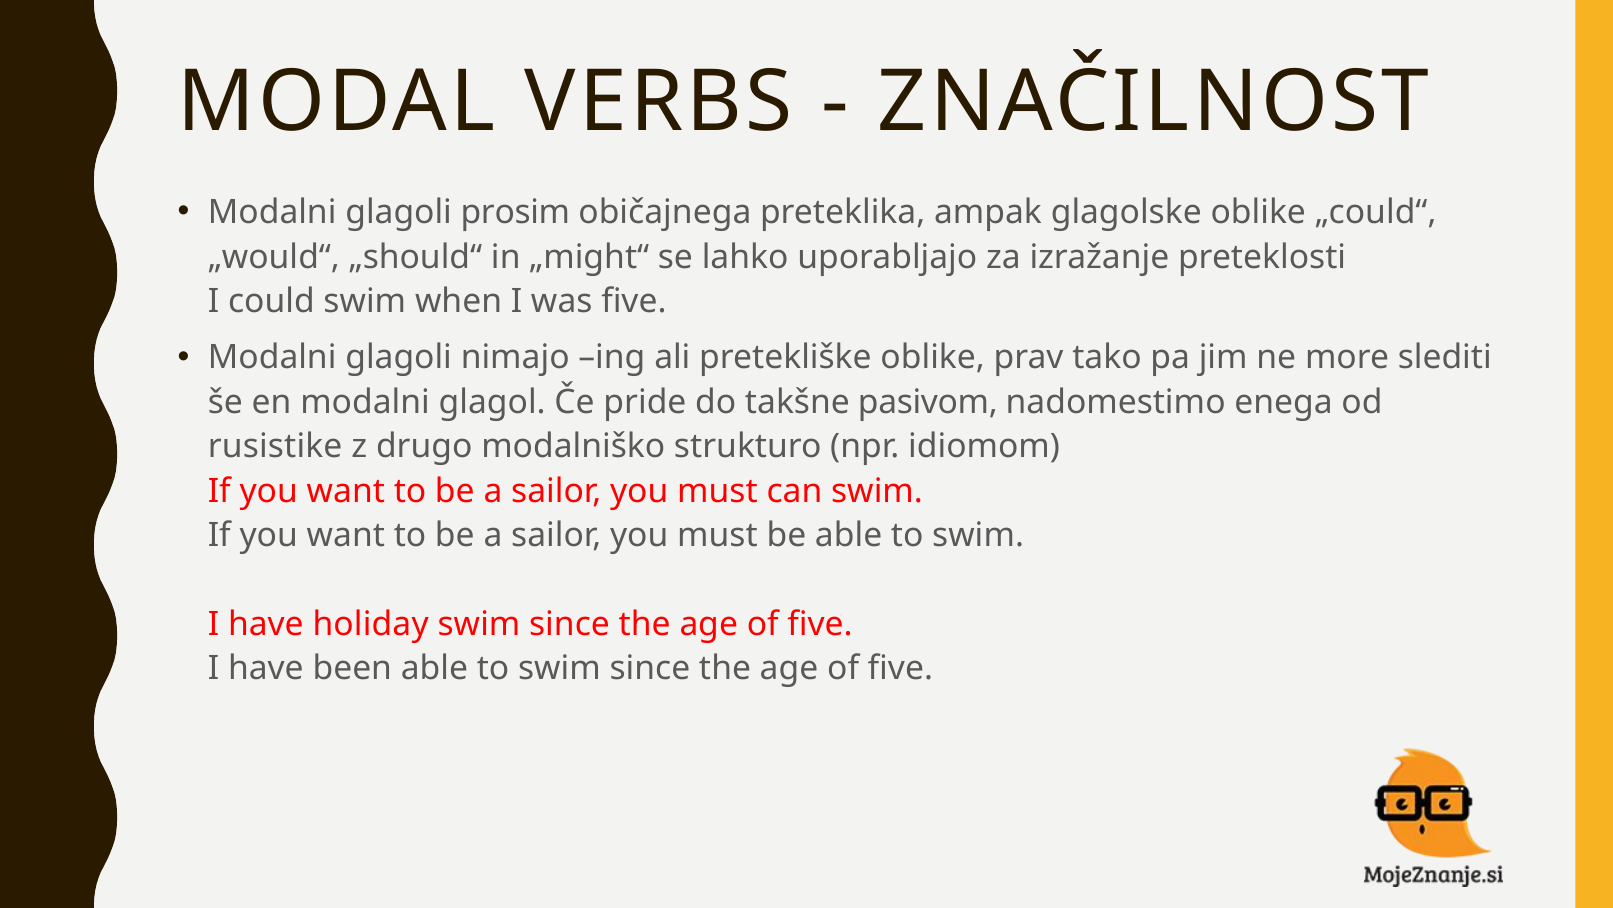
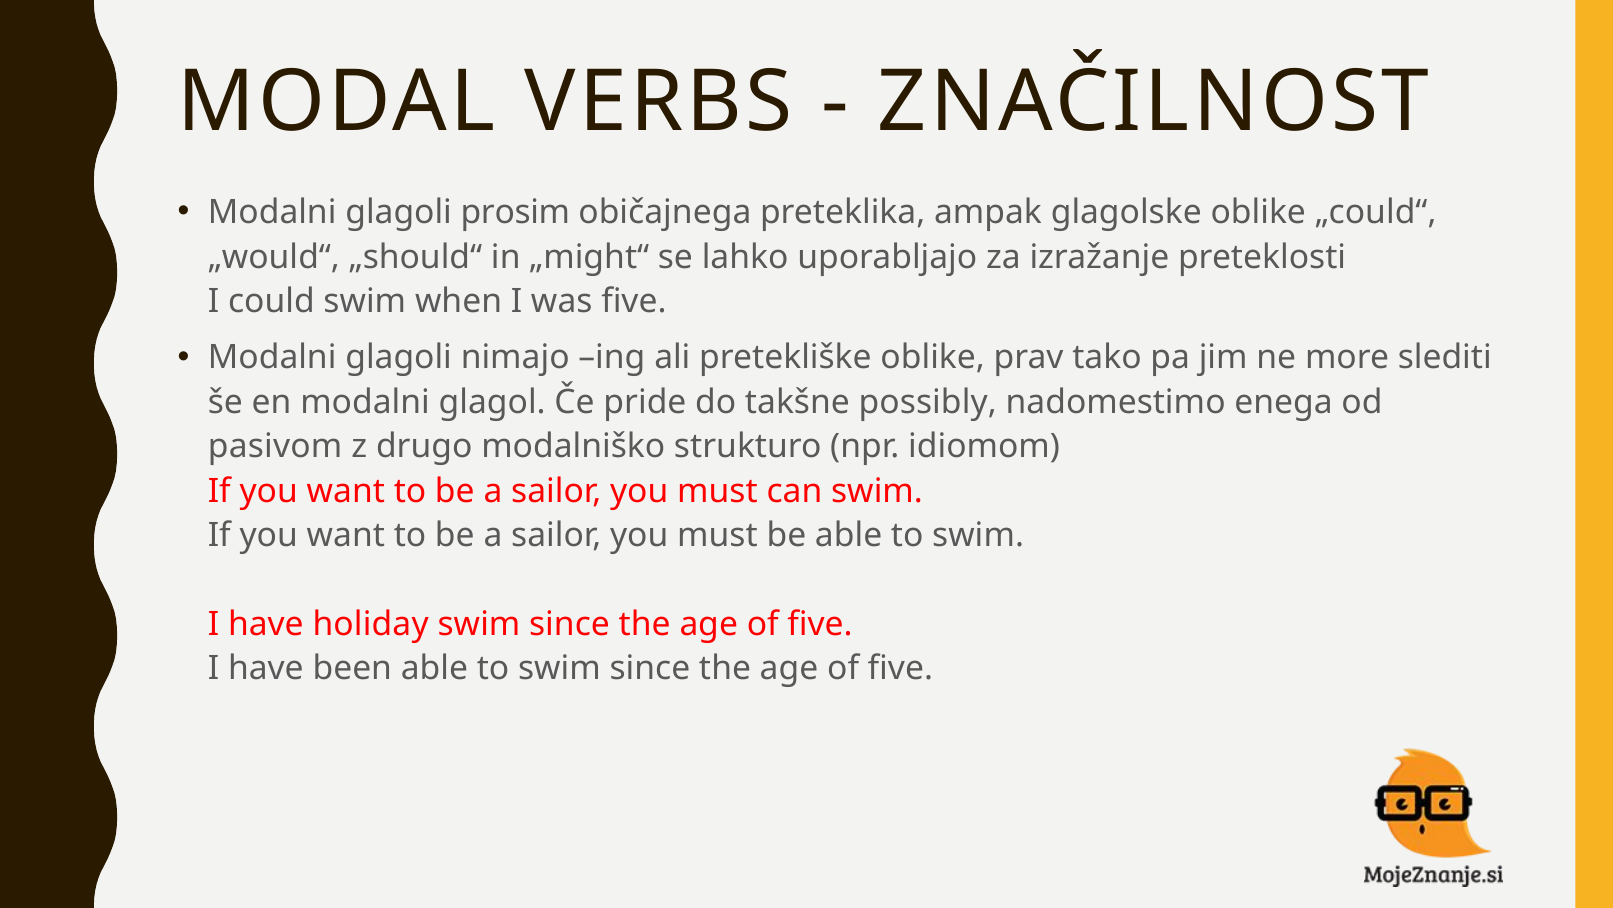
pasivom: pasivom -> possibly (928, 402)
rusistike: rusistike -> pasivom (275, 446)
